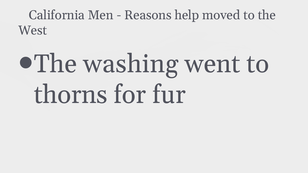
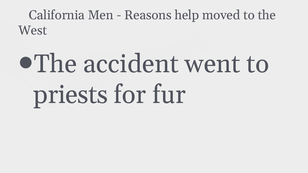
washing: washing -> accident (131, 64)
thorns: thorns -> priests (71, 95)
